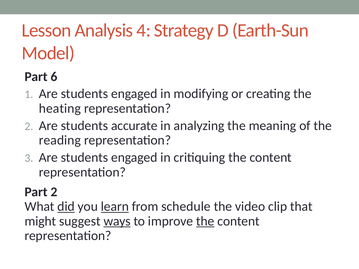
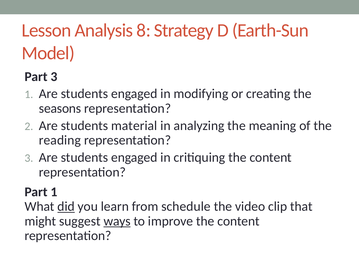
4: 4 -> 8 (144, 30)
Part 6: 6 -> 3 (54, 77)
heating: heating -> seasons (60, 108)
accurate: accurate -> material (134, 126)
Part 2: 2 -> 1 (54, 192)
learn underline: present -> none (115, 207)
the underline: present -> none (205, 221)
